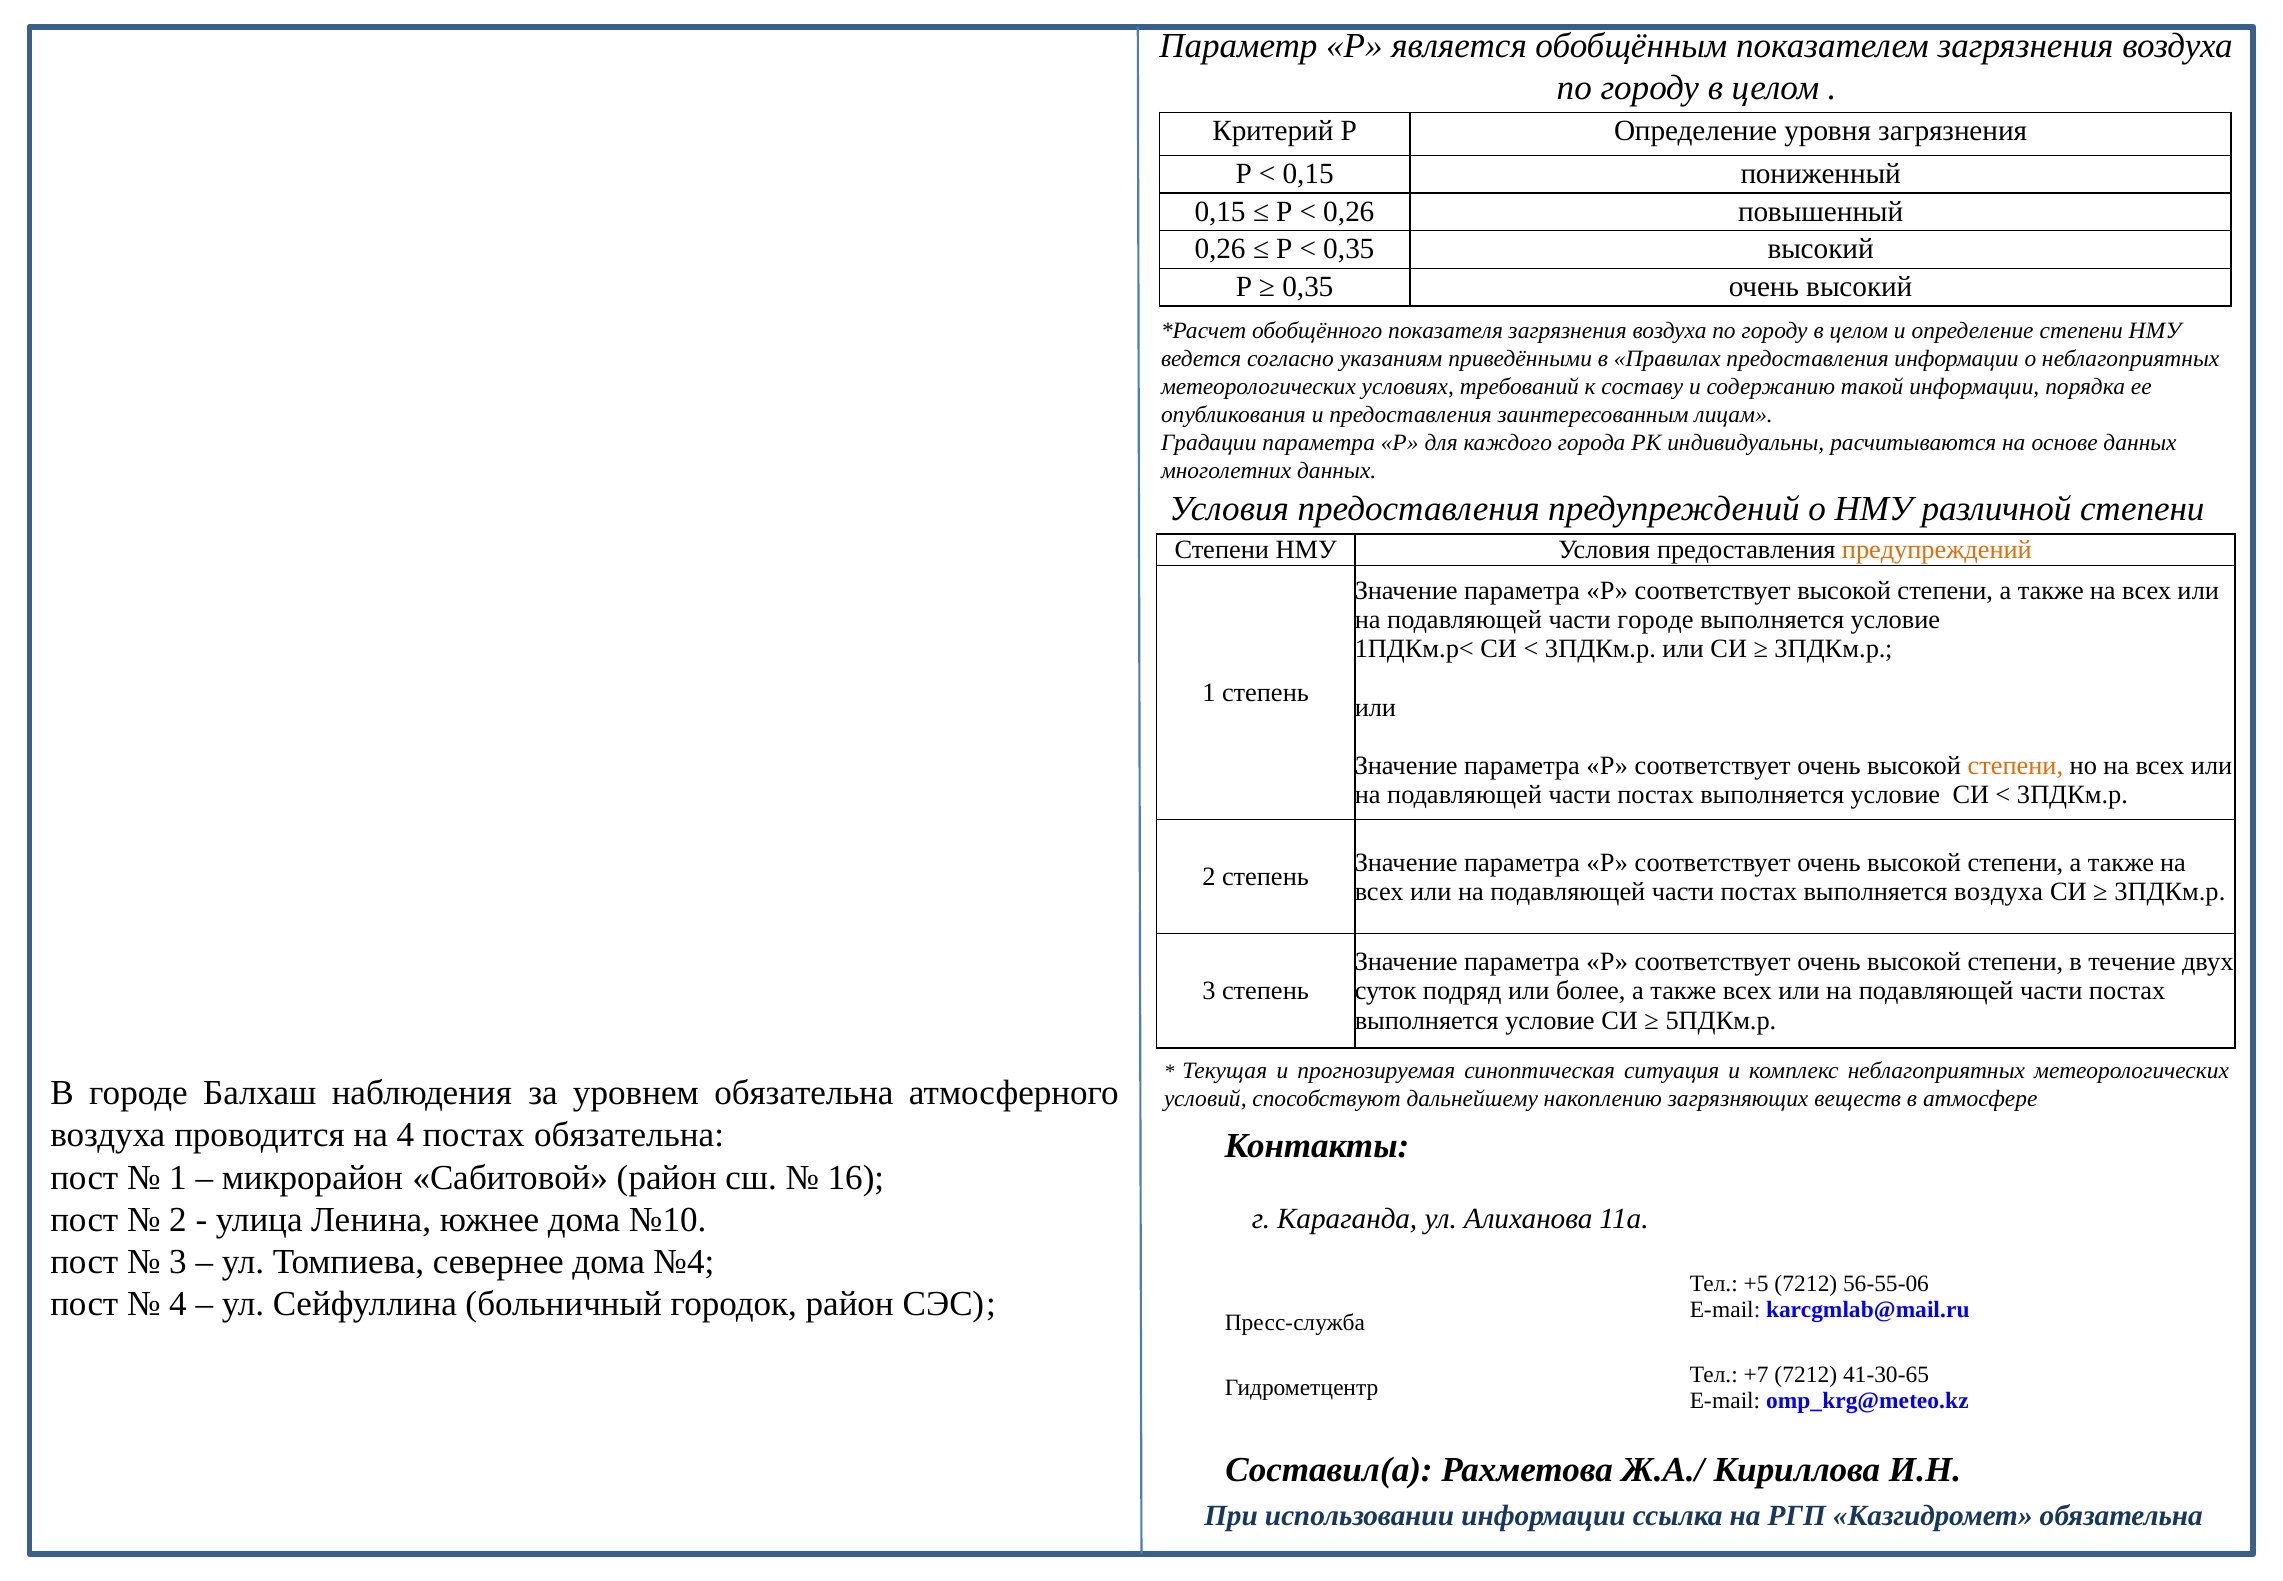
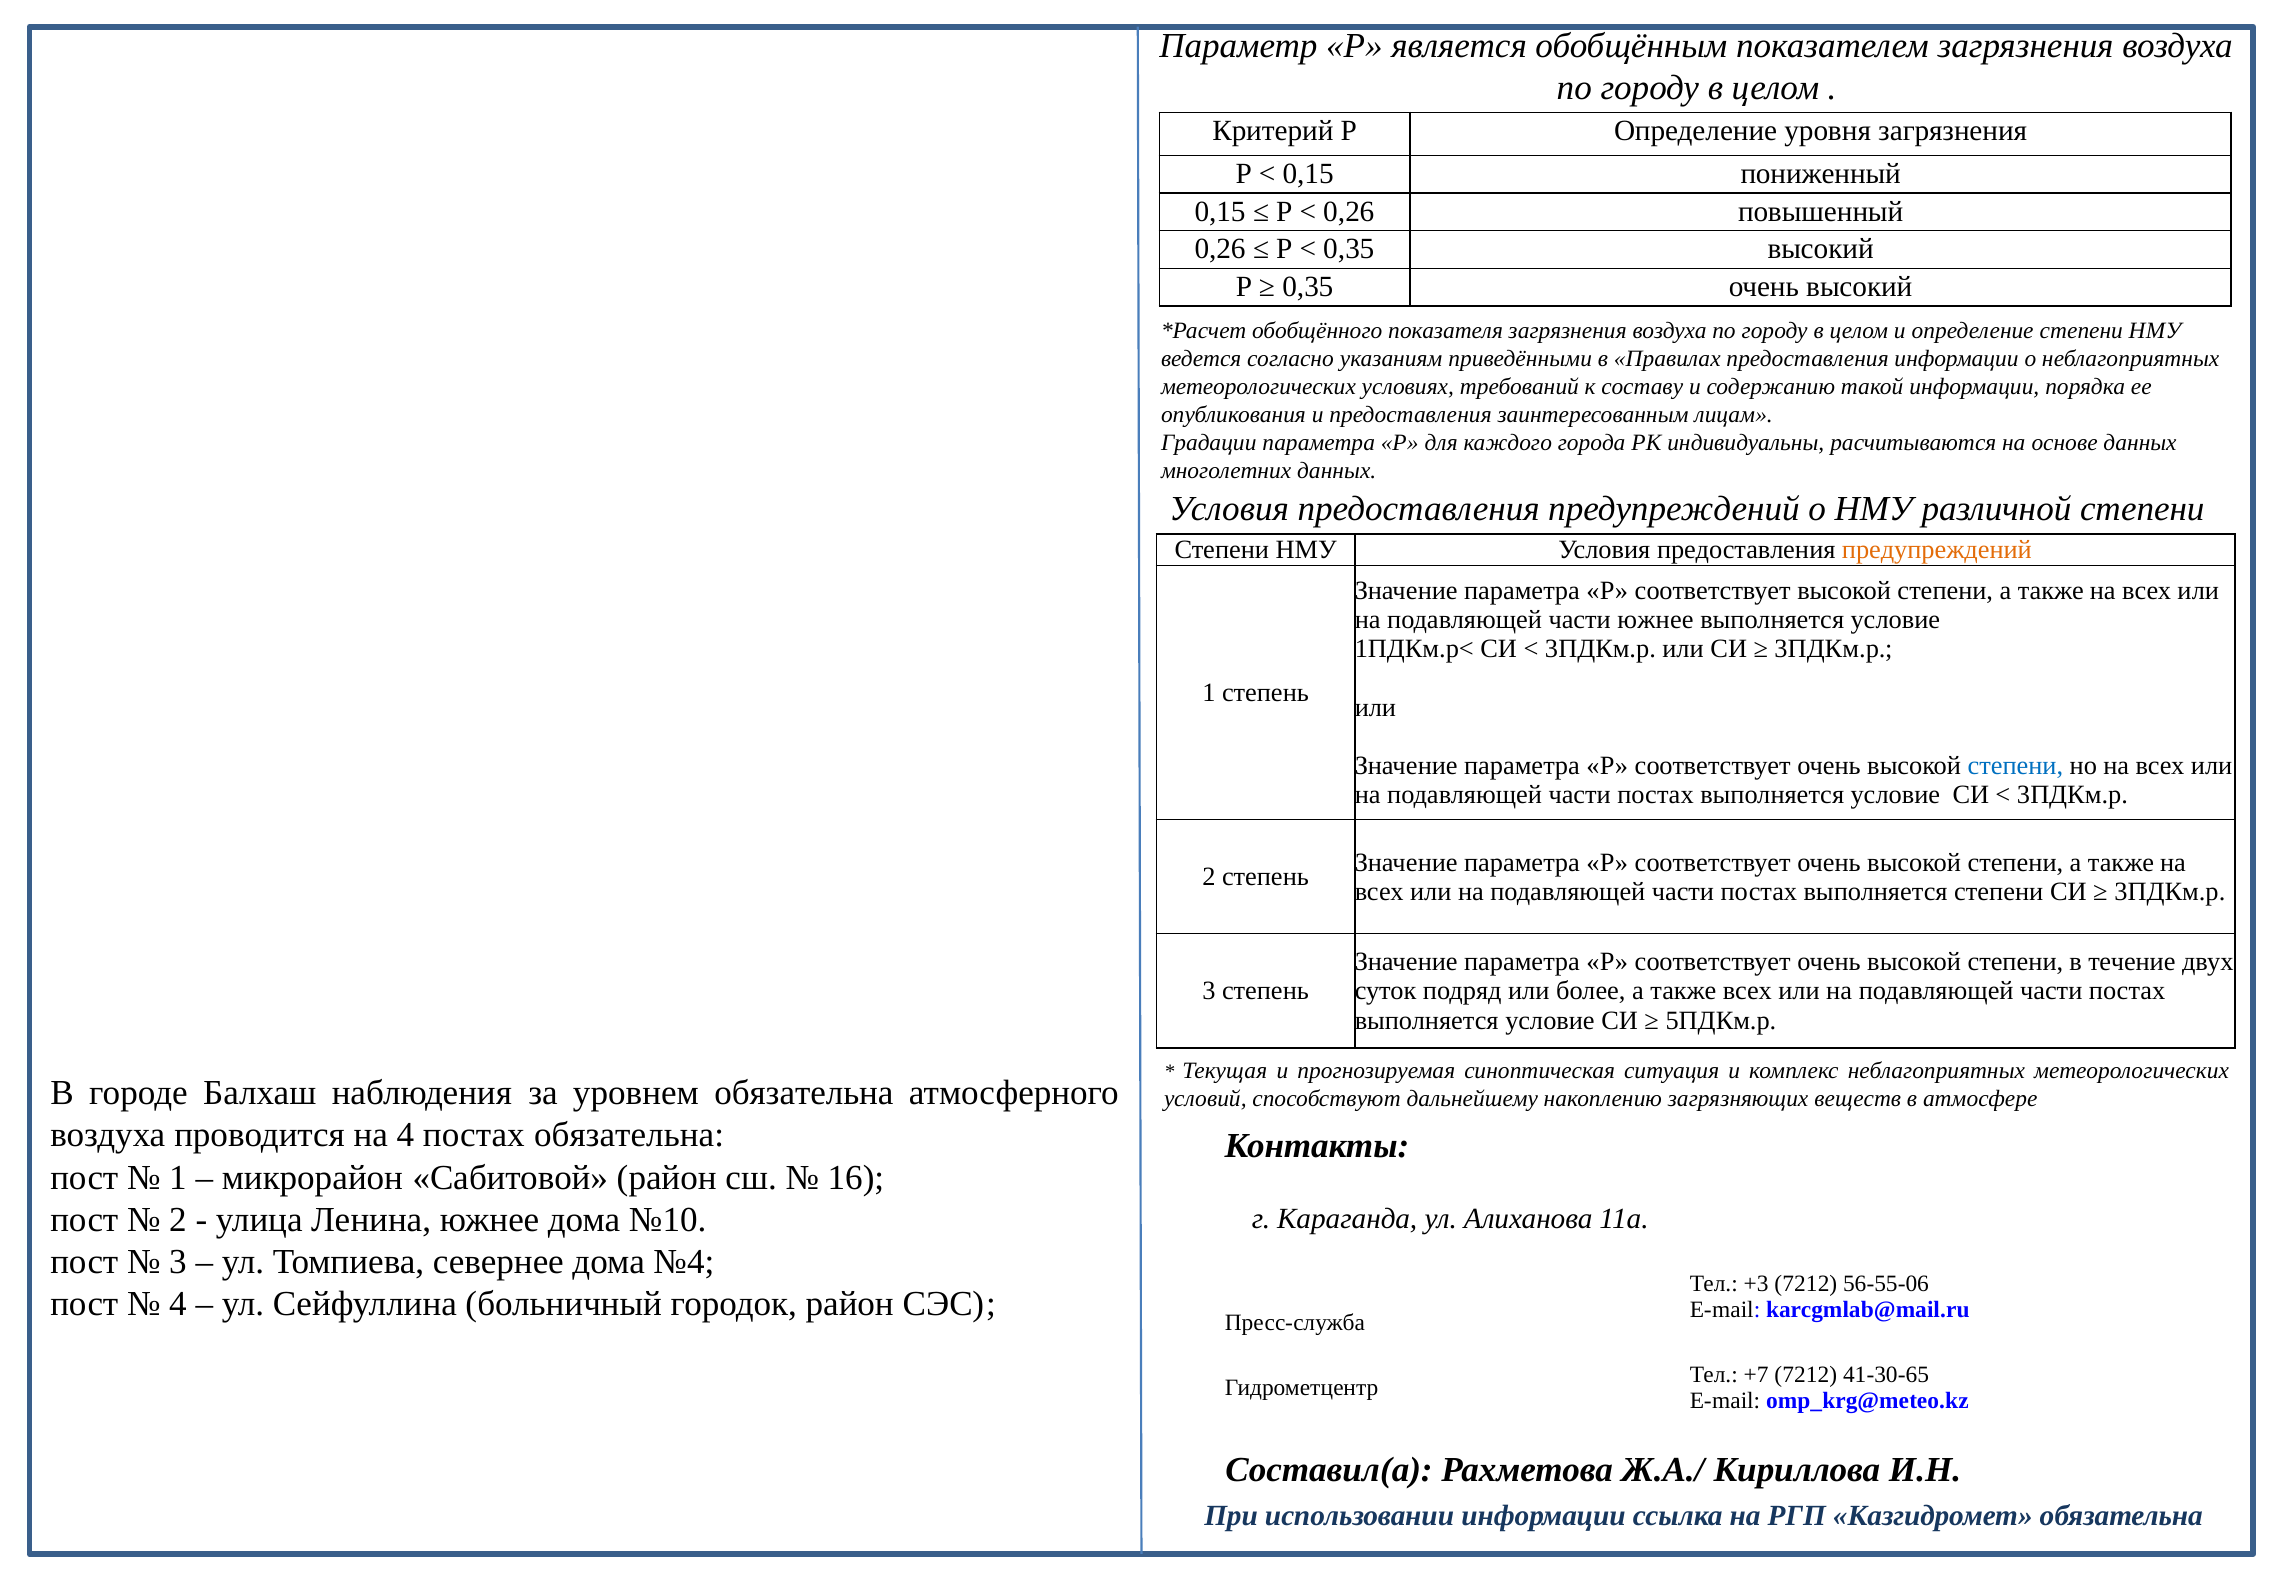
части городе: городе -> южнее (1655, 620)
степени colour: orange -> blue (2015, 766)
выполняется воздуха: воздуха -> степени (1999, 891)
+5: +5 -> +3 (1756, 1283)
